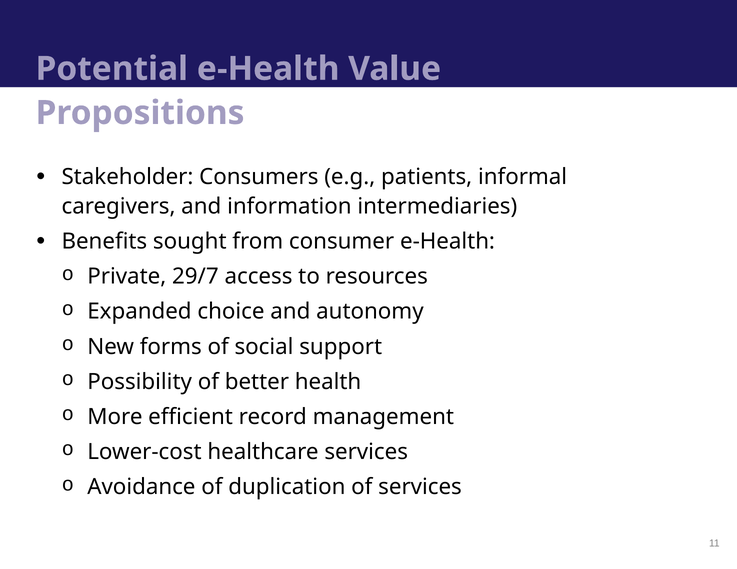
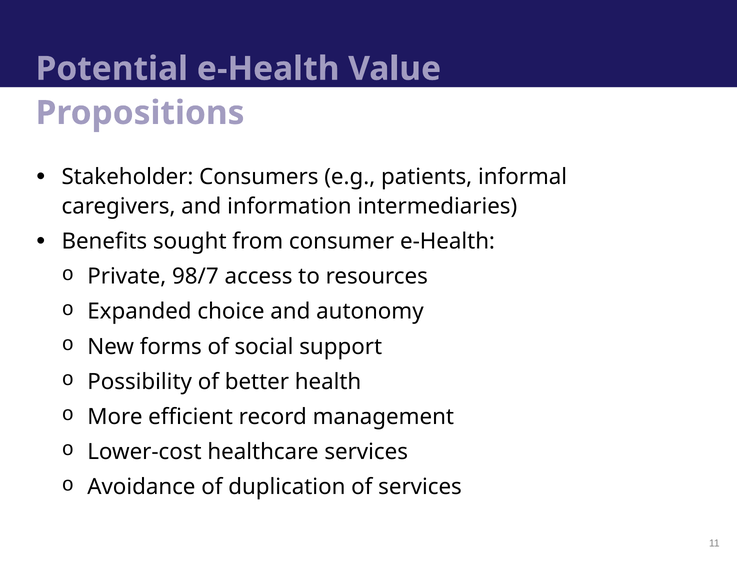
29/7: 29/7 -> 98/7 (195, 277)
